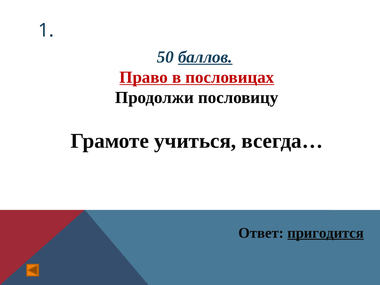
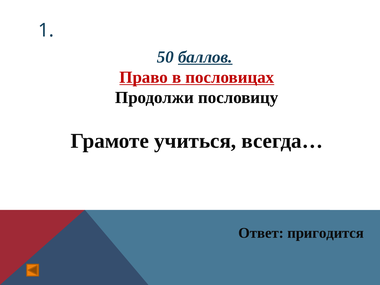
пригодится underline: present -> none (326, 233)
